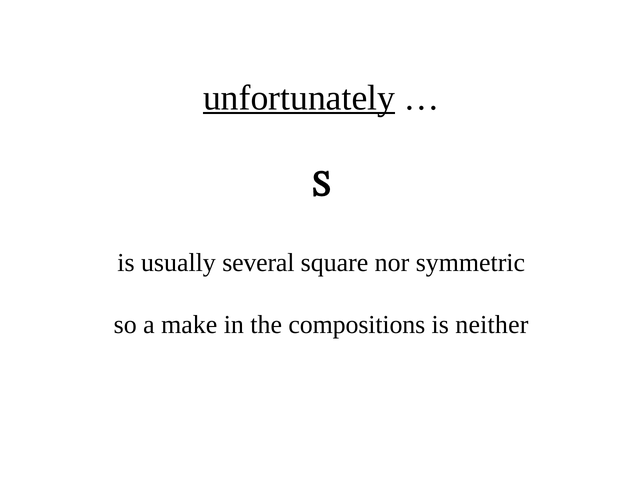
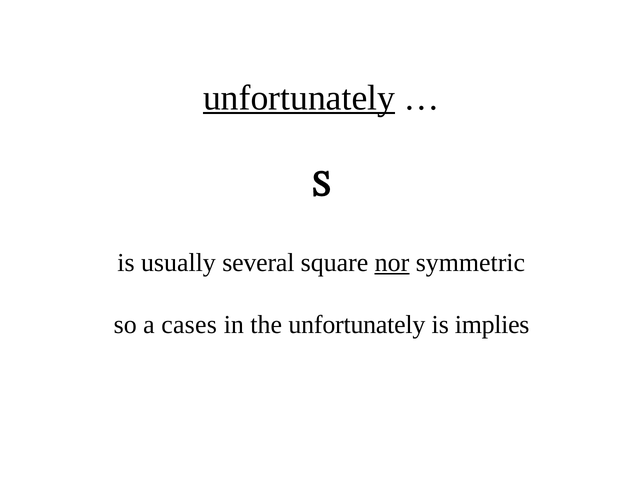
nor underline: none -> present (392, 263)
make: make -> cases (189, 325)
the compositions: compositions -> unfortunately (357, 325)
neither: neither -> implies (492, 325)
